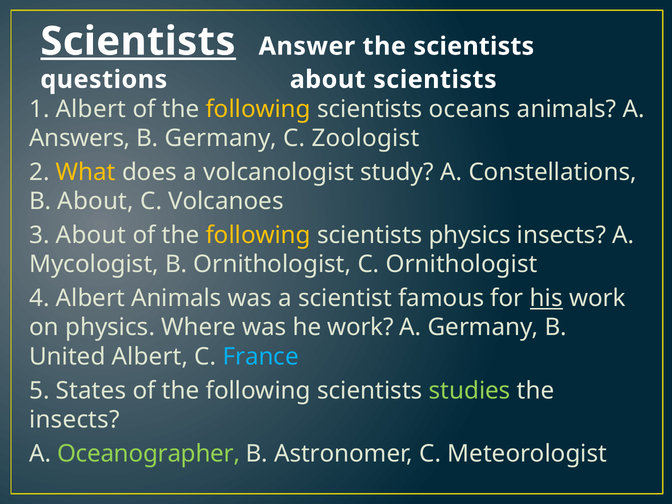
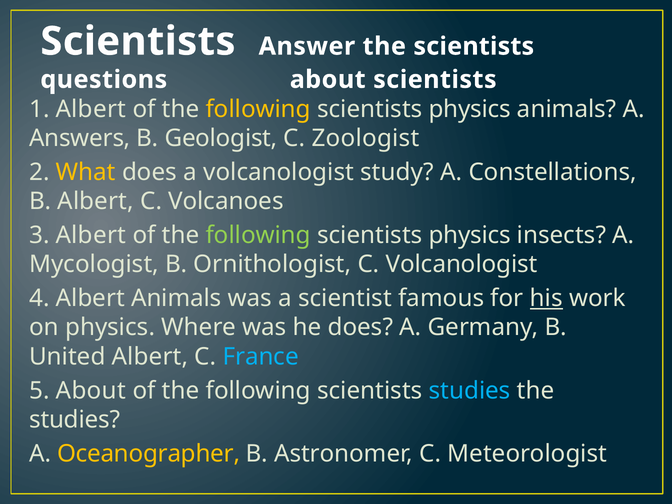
Scientists underline: present -> none (138, 41)
oceans: oceans -> physics (470, 109)
B Germany: Germany -> Geologist (221, 138)
B About: About -> Albert (96, 201)
3 About: About -> Albert (91, 235)
following colour: yellow -> light green (258, 235)
C Ornithologist: Ornithologist -> Volcanologist (462, 264)
he work: work -> does (360, 327)
5 States: States -> About (91, 391)
studies colour: light green -> light blue (470, 391)
insects: insects -> studies (75, 420)
Oceanographer colour: light green -> yellow (149, 454)
